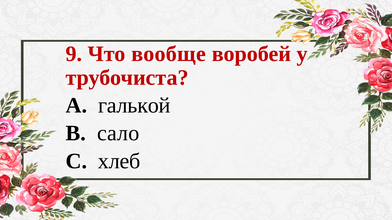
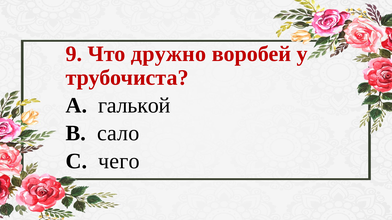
вообще: вообще -> дружно (169, 54)
хлеб: хлеб -> чего (119, 161)
